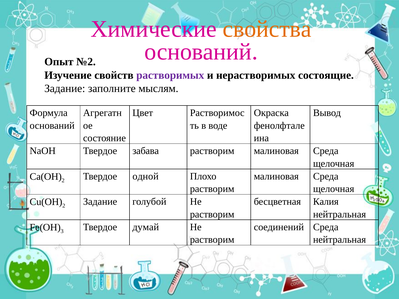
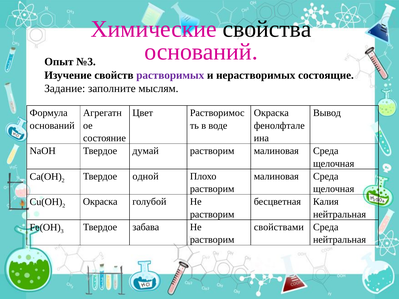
свойства colour: orange -> black (267, 29)
№2: №2 -> №3 (86, 62)
забава: забава -> думай (146, 151)
Задание: Задание -> Окраска (100, 202)
соединений: соединений -> свойствами (279, 227)
думай: думай -> забава (146, 227)
